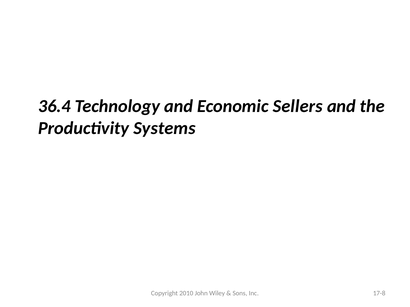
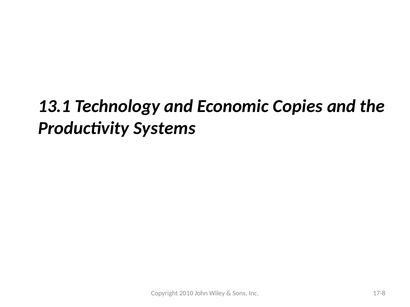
36.4: 36.4 -> 13.1 (54, 106)
Sellers: Sellers -> Copies (298, 106)
